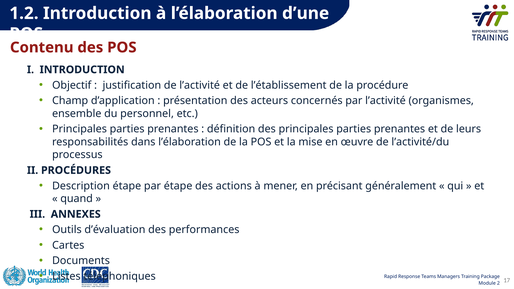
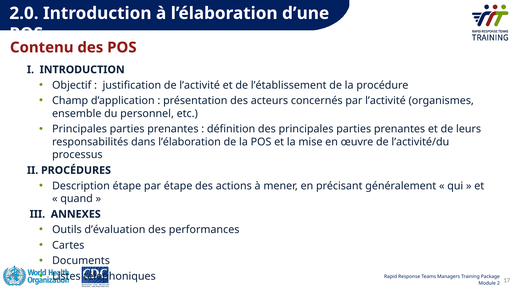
1.2: 1.2 -> 2.0 (24, 13)
